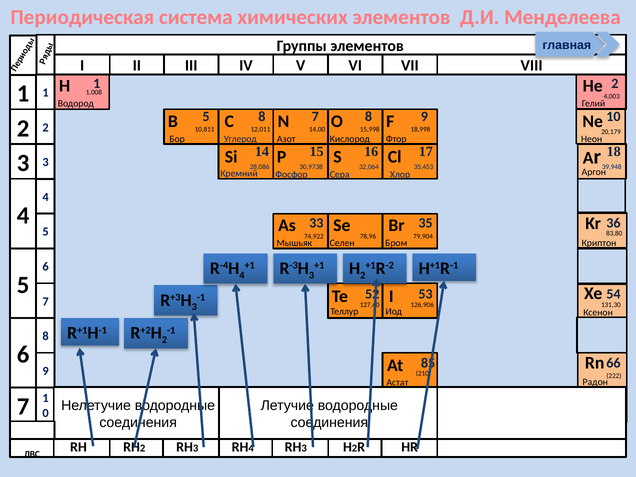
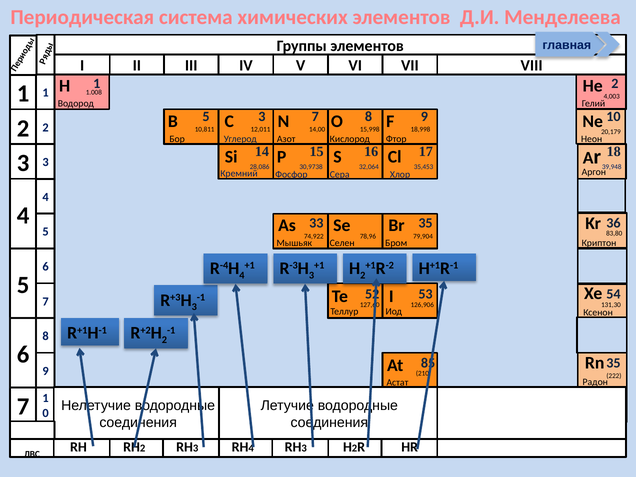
5 8: 8 -> 3 (262, 116)
85 66: 66 -> 35 (613, 363)
